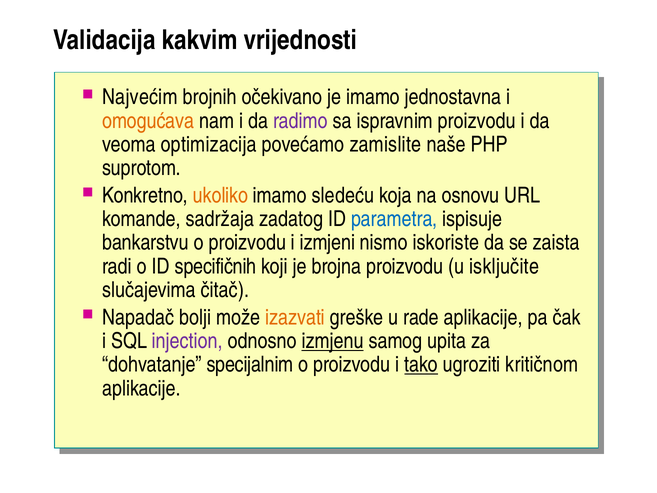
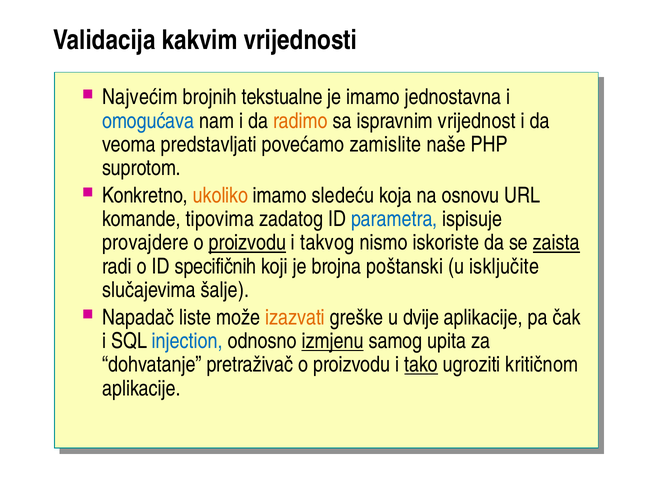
očekivano: očekivano -> tekstualne (282, 97)
omogućava colour: orange -> blue (148, 121)
radimo colour: purple -> orange (300, 121)
ispravnim proizvodu: proizvodu -> vrijednost (477, 121)
optimizacija: optimizacija -> predstavljati (209, 144)
sadržaja: sadržaja -> tipovima (220, 219)
bankarstvu: bankarstvu -> provajdere (145, 243)
proizvodu underline: none -> present (247, 243)
izmjeni: izmjeni -> takvog (327, 243)
zaista underline: none -> present (556, 243)
brojna proizvodu: proizvodu -> poštanski (405, 266)
čitač: čitač -> šalje (225, 290)
bolji: bolji -> liste (195, 317)
rade: rade -> dvije (421, 317)
injection colour: purple -> blue (187, 341)
specijalnim: specijalnim -> pretraživač (250, 364)
